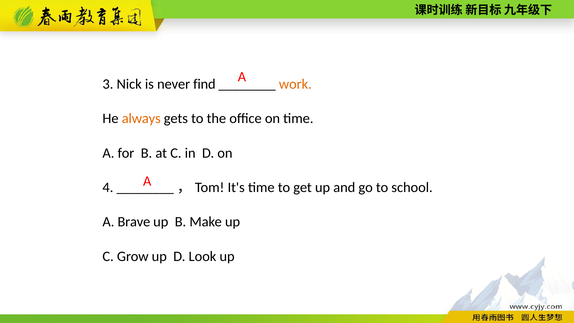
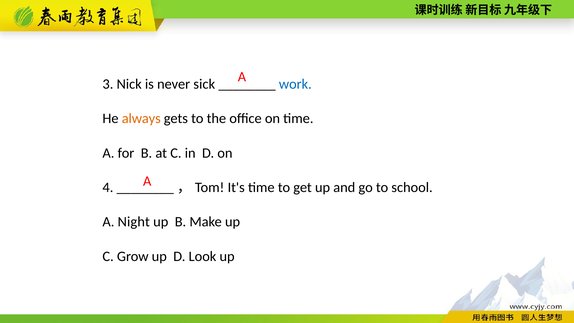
find: find -> sick (204, 84)
work colour: orange -> blue (295, 84)
Brave: Brave -> Night (134, 222)
